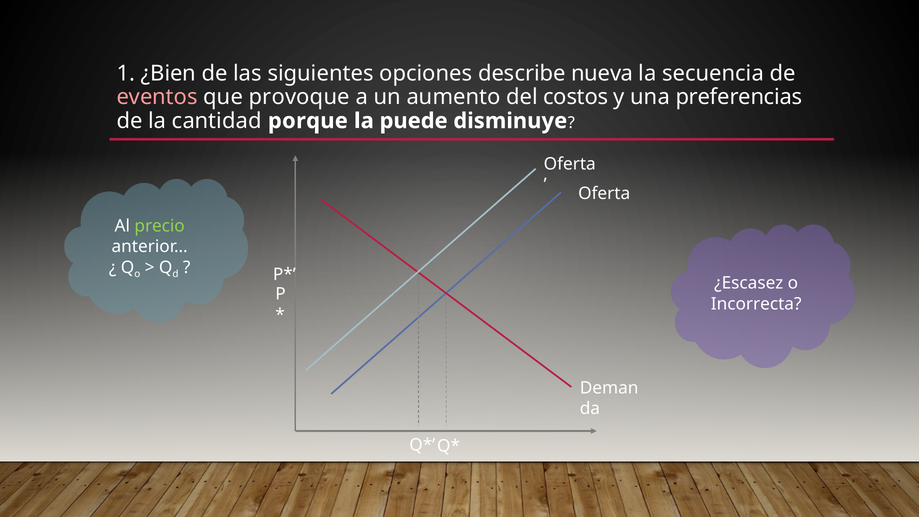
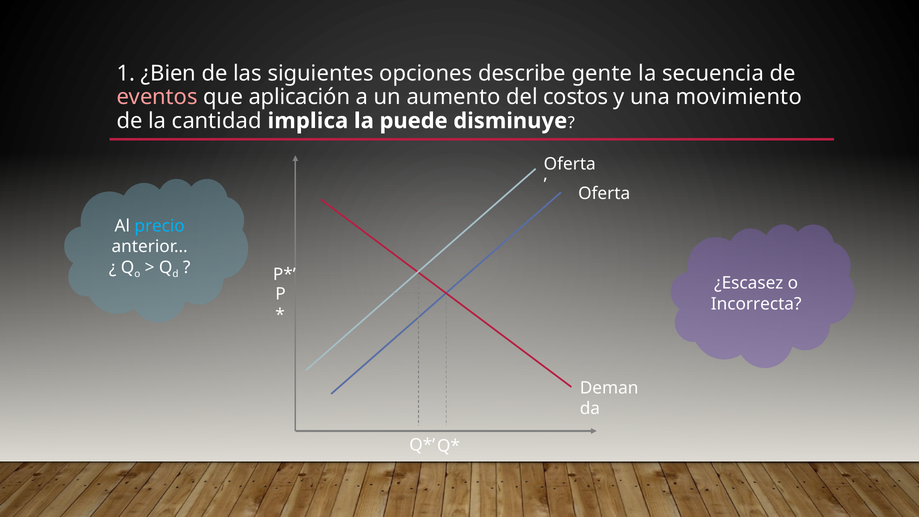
nueva: nueva -> gente (602, 73)
provoque: provoque -> aplicación (299, 97)
preferencias: preferencias -> movimiento (739, 97)
porque: porque -> implica (308, 121)
precio colour: light green -> light blue (160, 226)
